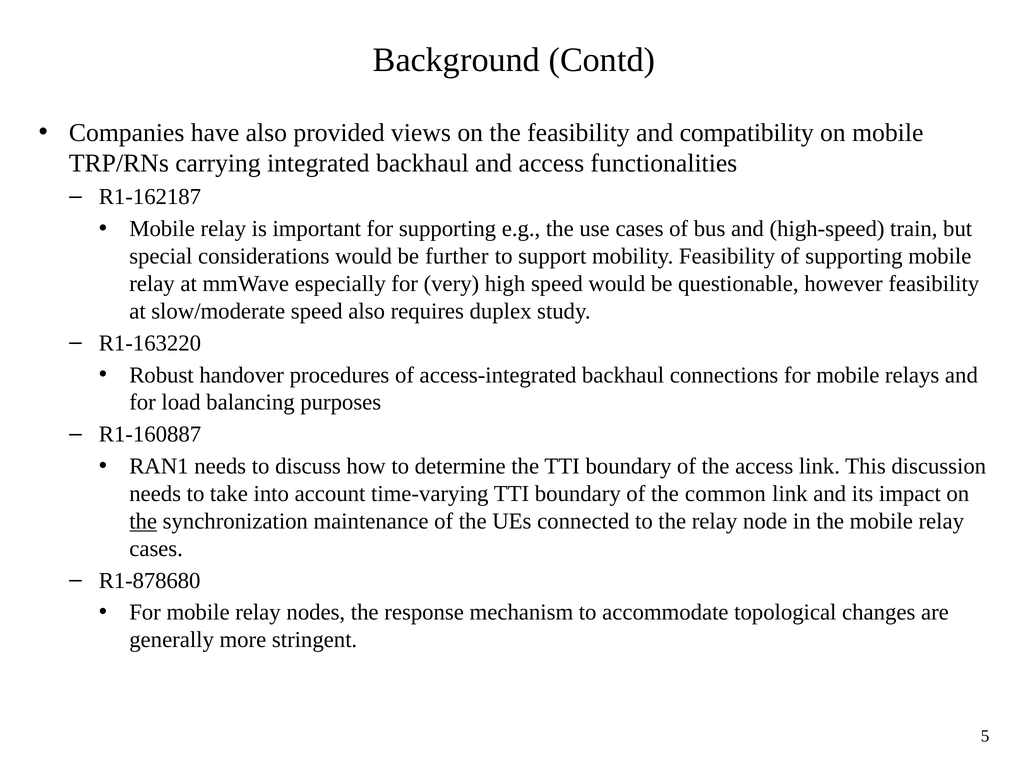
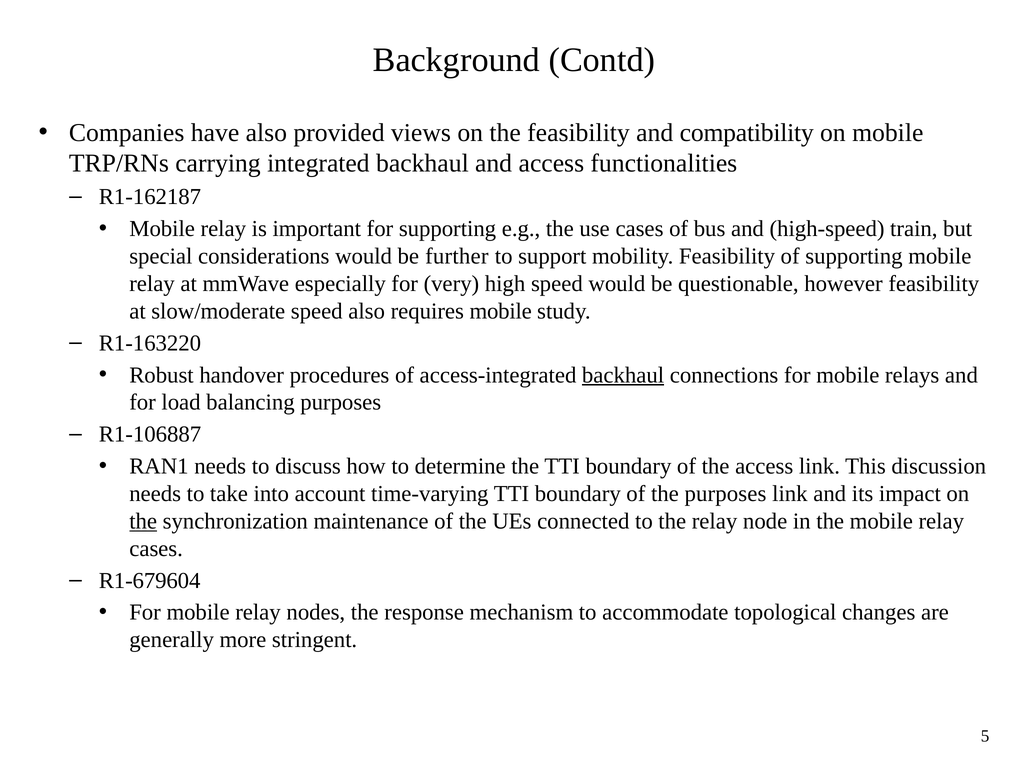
requires duplex: duplex -> mobile (501, 311)
backhaul underline: none -> present (623, 375)
R1-160887: R1-160887 -> R1-106887 (150, 434)
the common: common -> purposes (725, 494)
R1-878680: R1-878680 -> R1-679604 (150, 581)
